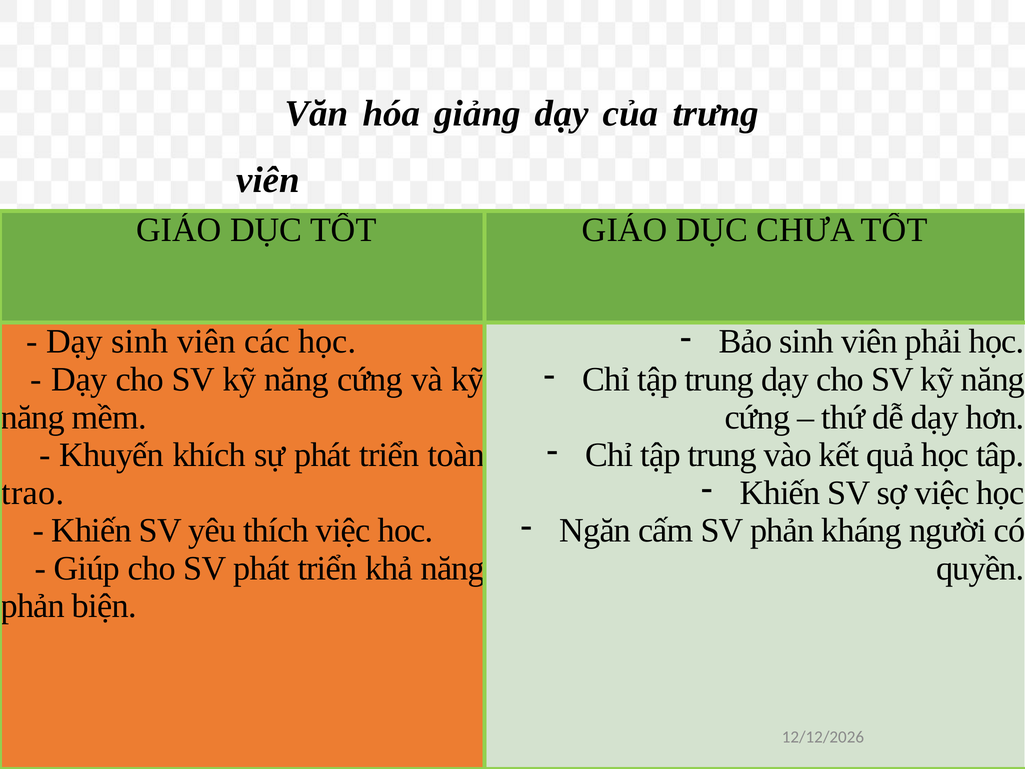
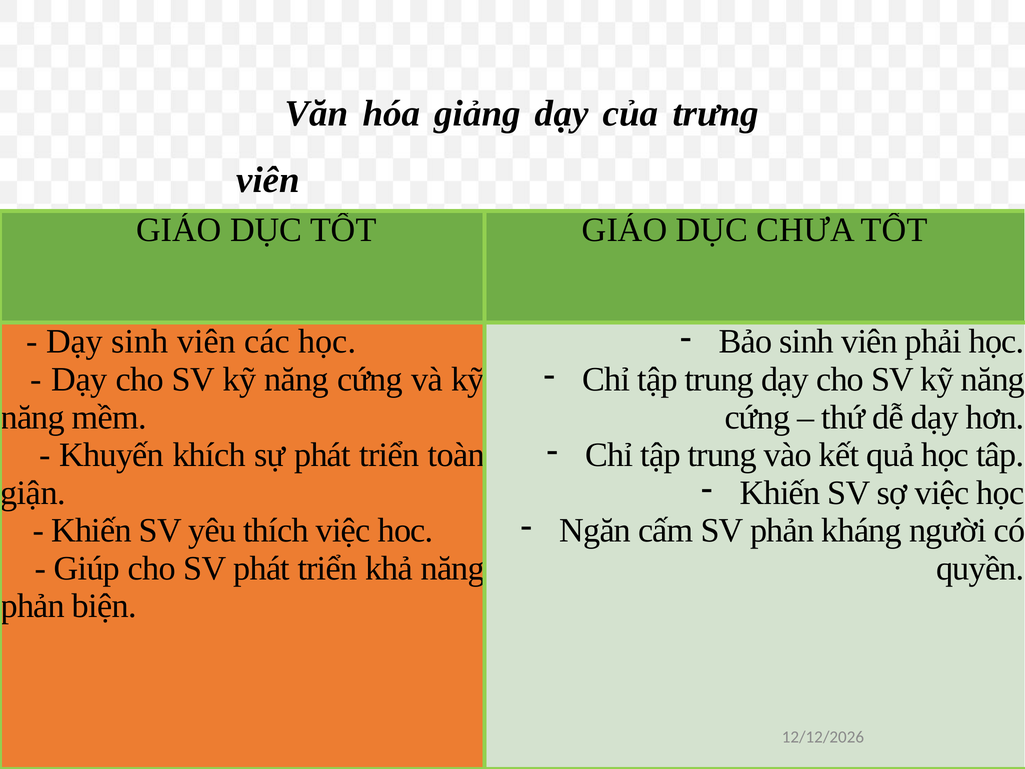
trao: trao -> giận (33, 493)
